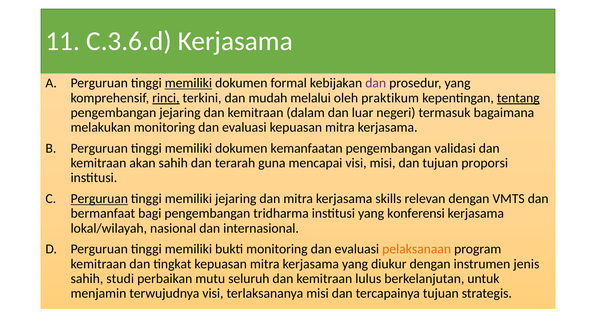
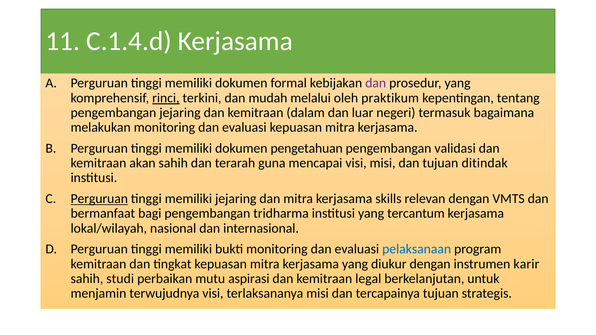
C.3.6.d: C.3.6.d -> C.1.4.d (129, 41)
memiliki underline: present -> none (188, 83)
tentang underline: present -> none (518, 98)
kemanfaatan: kemanfaatan -> pengetahuan (307, 148)
proporsi: proporsi -> ditindak (485, 163)
konferensi: konferensi -> tercantum (416, 214)
pelaksanaan colour: orange -> blue (417, 249)
jenis: jenis -> karir (526, 264)
seluruh: seluruh -> aspirasi (249, 279)
lulus: lulus -> legal (368, 279)
